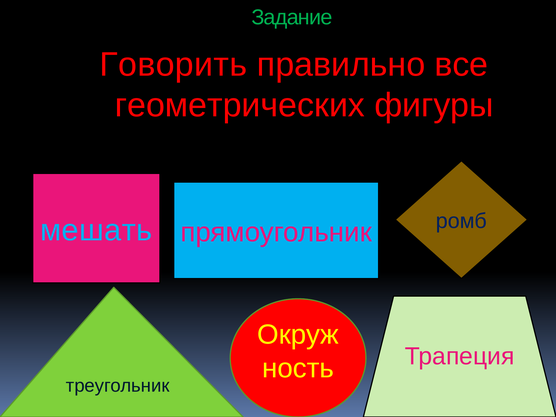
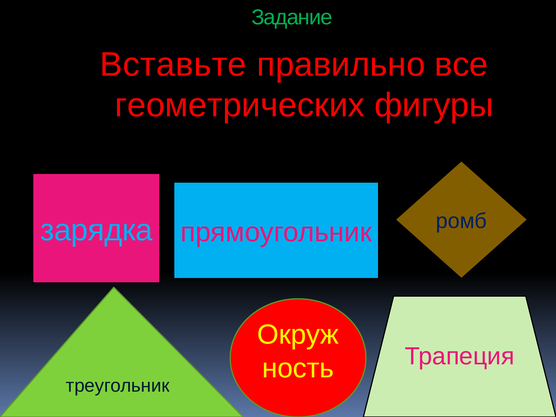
Говорить: Говорить -> Вставьте (173, 65)
мешать: мешать -> зарядка (96, 230)
